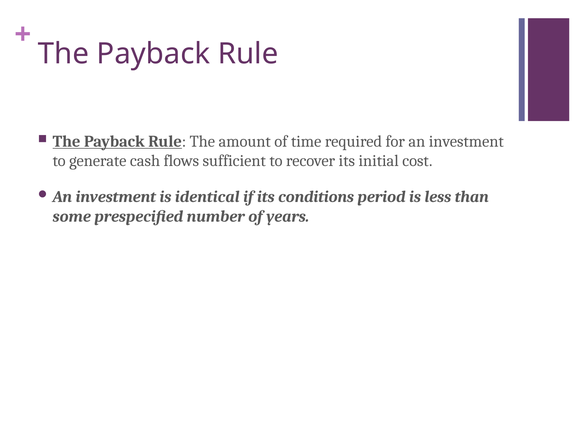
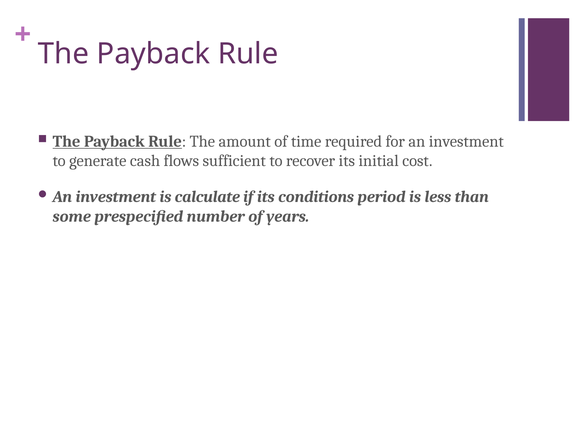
identical: identical -> calculate (207, 197)
